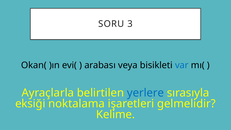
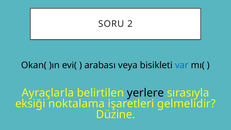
3: 3 -> 2 (130, 24)
yerlere colour: blue -> black (145, 93)
Kelime: Kelime -> Düzine (116, 114)
